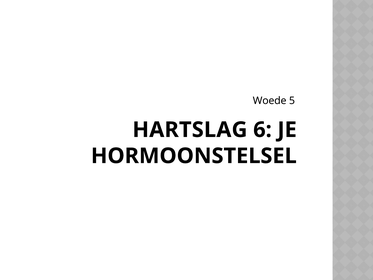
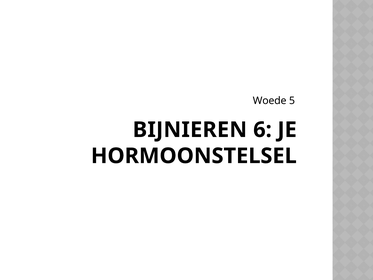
HARTSLAG: HARTSLAG -> BIJNIEREN (190, 130)
